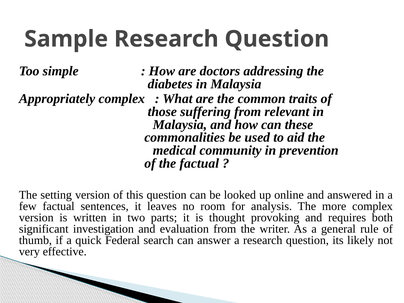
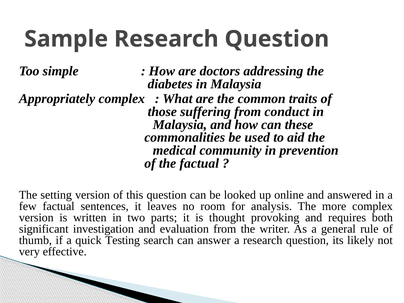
relevant: relevant -> conduct (287, 112)
Federal: Federal -> Testing (123, 240)
